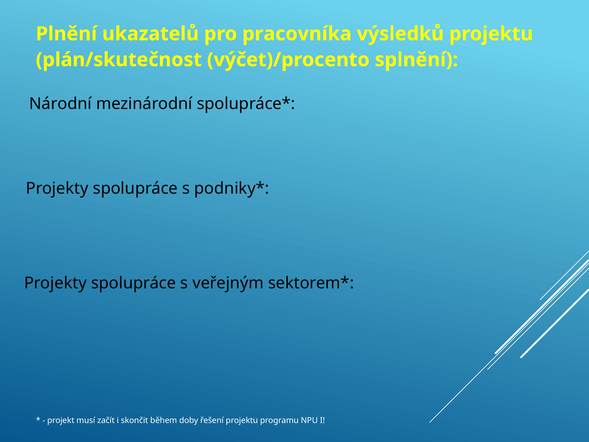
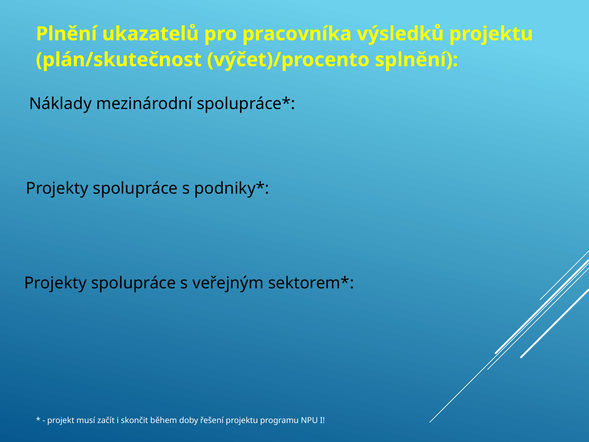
Národní: Národní -> Náklady (60, 104)
